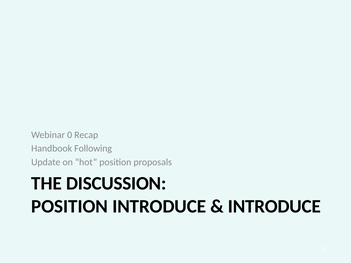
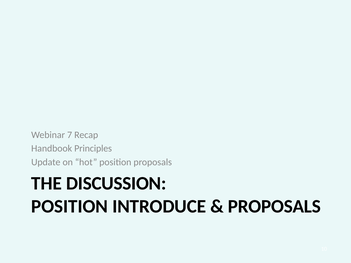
0: 0 -> 7 (70, 135)
Following: Following -> Principles (93, 149)
INTRODUCE: INTRODUCE -> PROPOSALS (274, 206)
